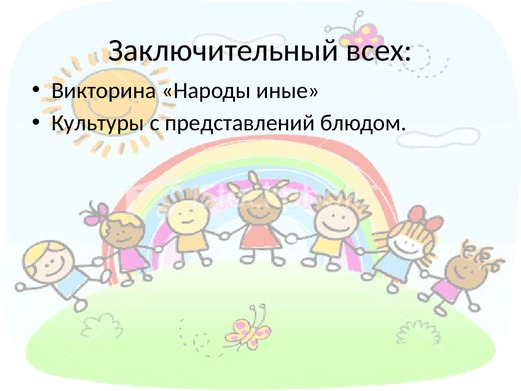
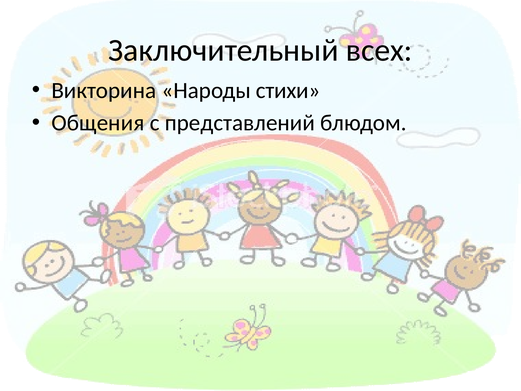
иные: иные -> стихи (288, 90)
Культуры: Культуры -> Общения (98, 123)
